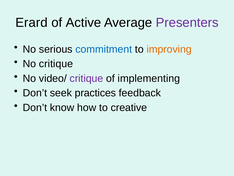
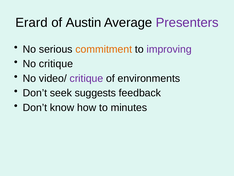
Active: Active -> Austin (84, 23)
commitment colour: blue -> orange (104, 49)
improving colour: orange -> purple (169, 49)
implementing: implementing -> environments (149, 78)
practices: practices -> suggests (95, 93)
creative: creative -> minutes (129, 107)
